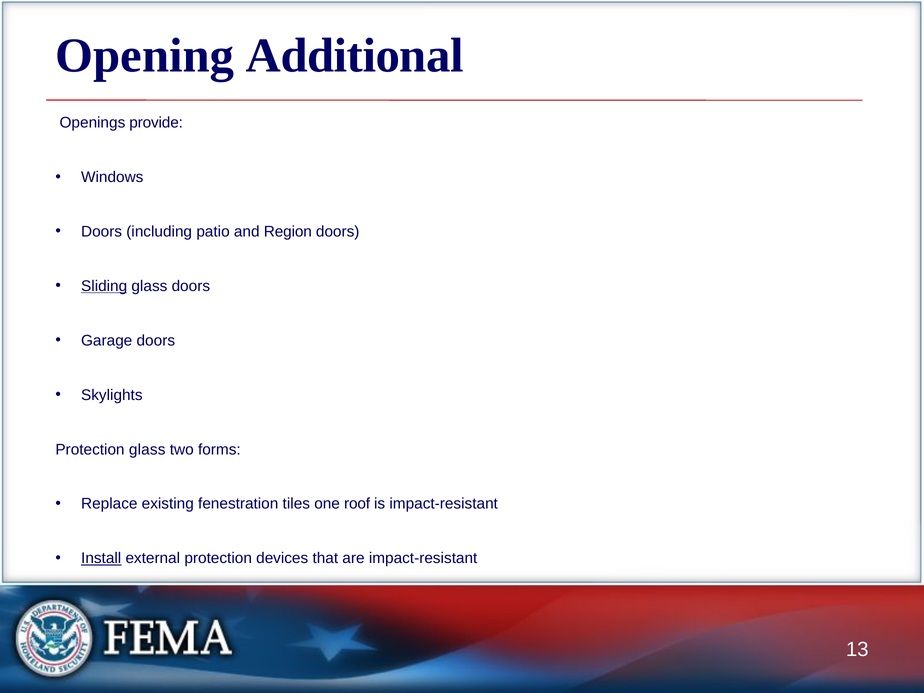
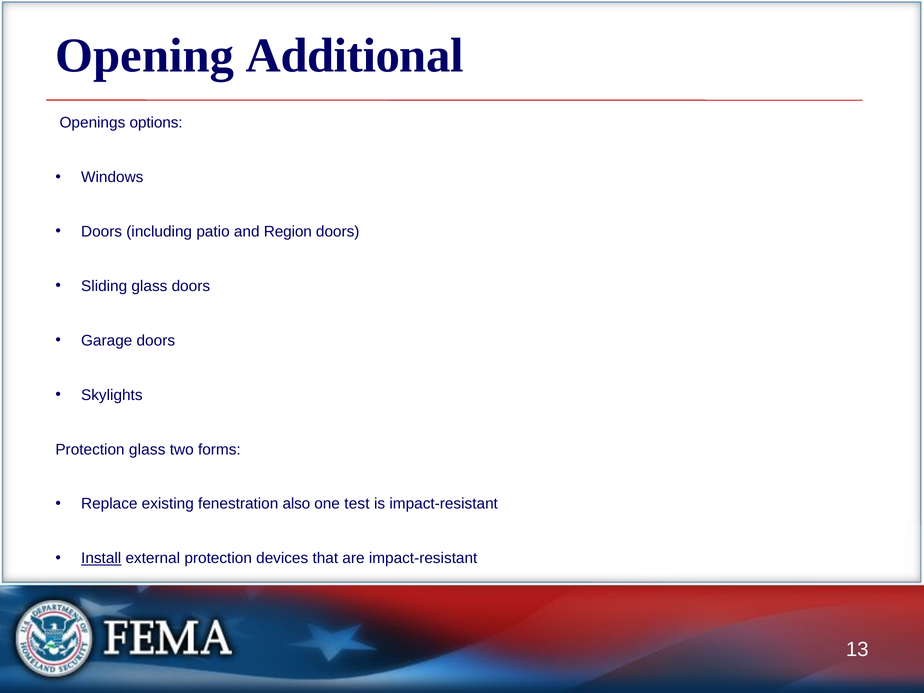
provide: provide -> options (156, 123)
Sliding underline: present -> none (104, 286)
tiles: tiles -> also (296, 504)
roof: roof -> test (357, 504)
